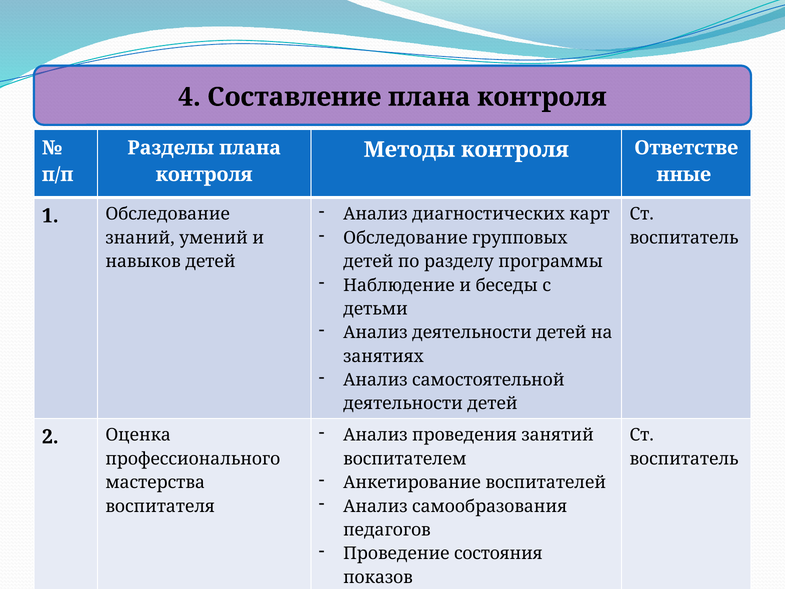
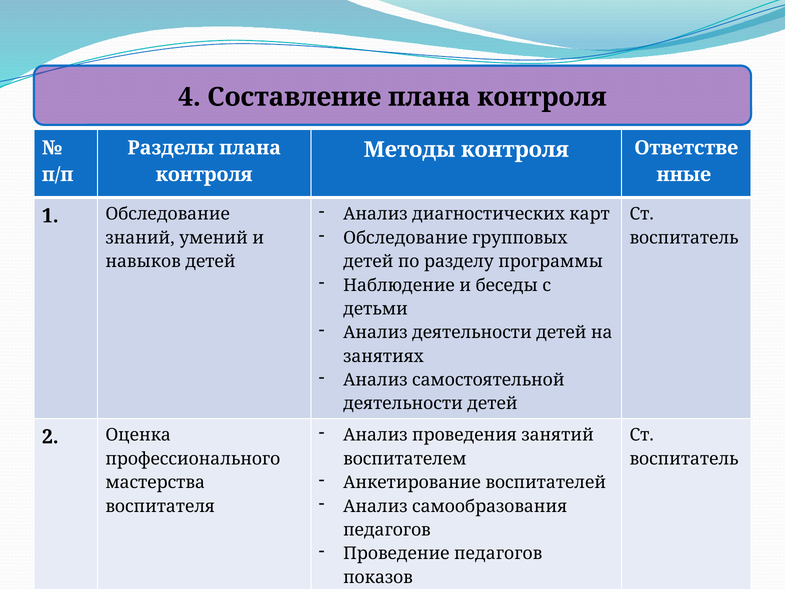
Проведение состояния: состояния -> педагогов (498, 553)
